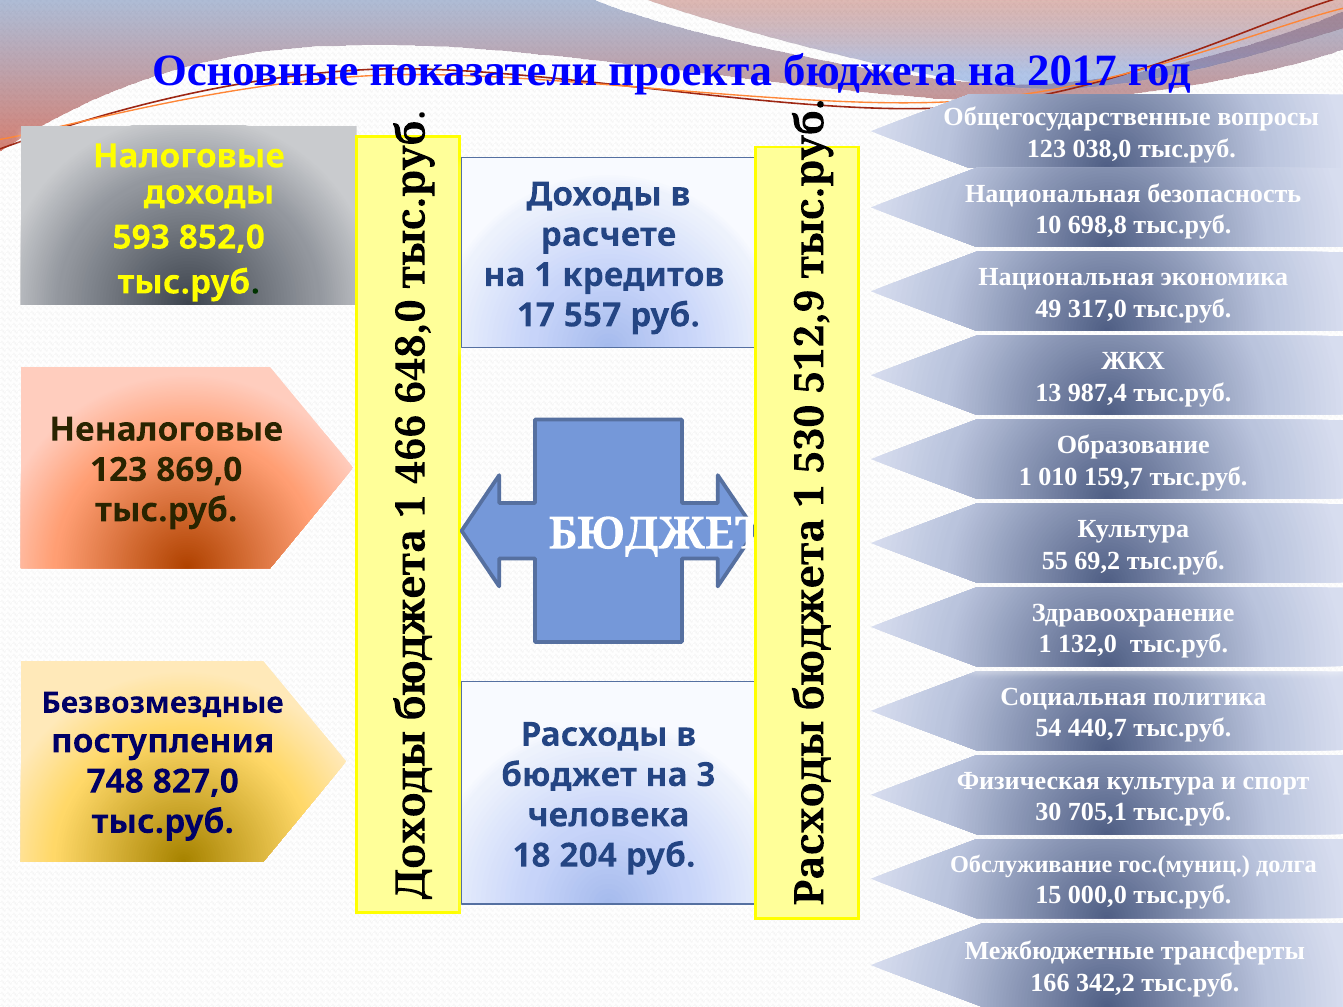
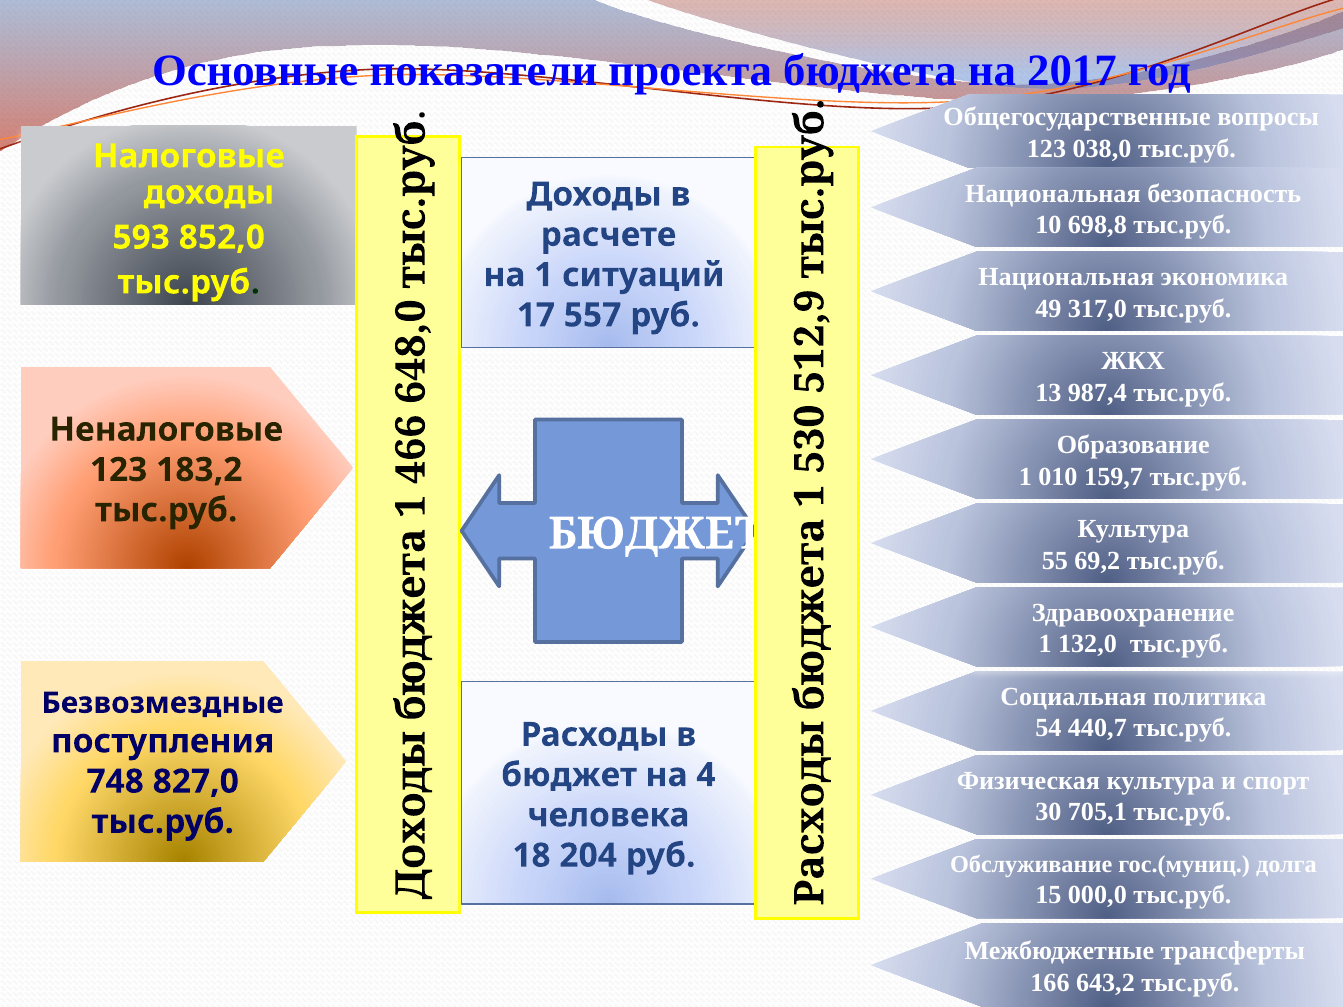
кредитов: кредитов -> ситуаций (643, 275)
869,0: 869,0 -> 183,2 (199, 470)
на 3: 3 -> 4 (706, 775)
342,2: 342,2 -> 643,2 (1105, 983)
